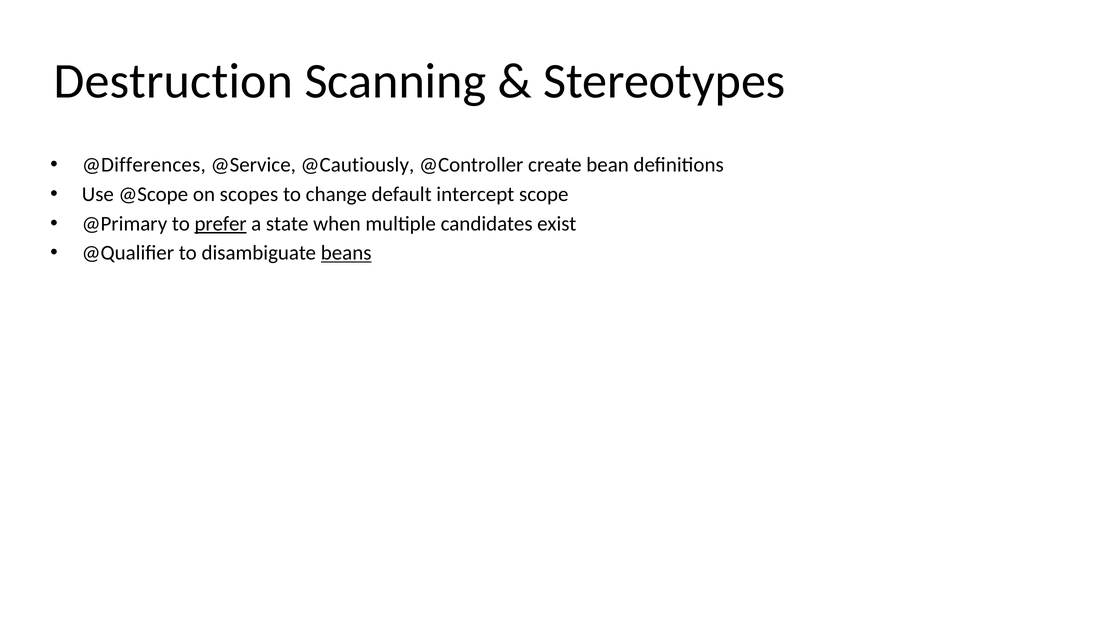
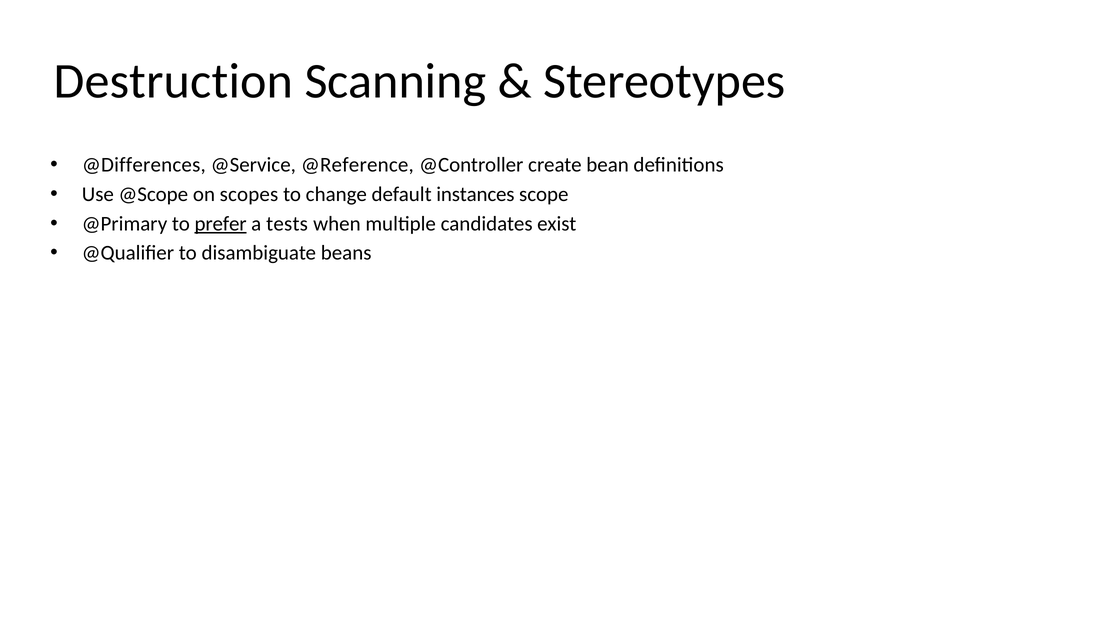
@Cautiously: @Cautiously -> @Reference (357, 165)
intercept: intercept -> instances (475, 195)
state: state -> tests (287, 224)
beans underline: present -> none (346, 253)
